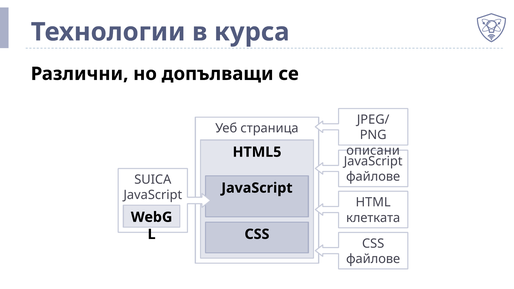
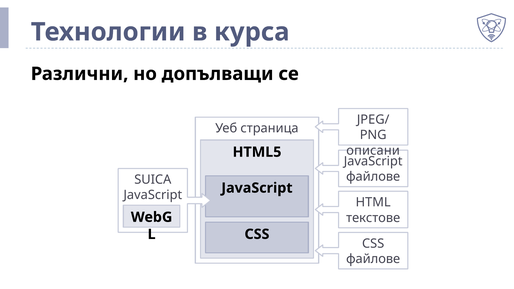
клетката: клетката -> текстове (373, 218)
